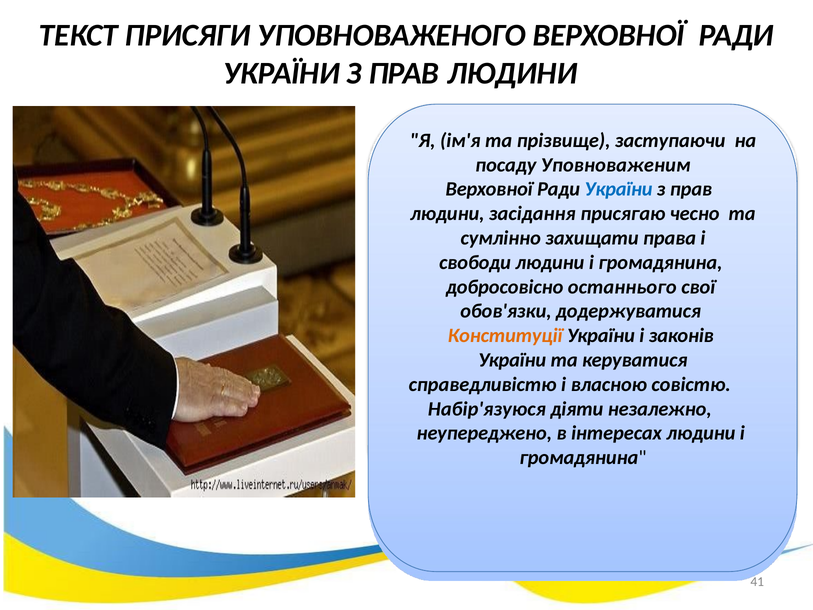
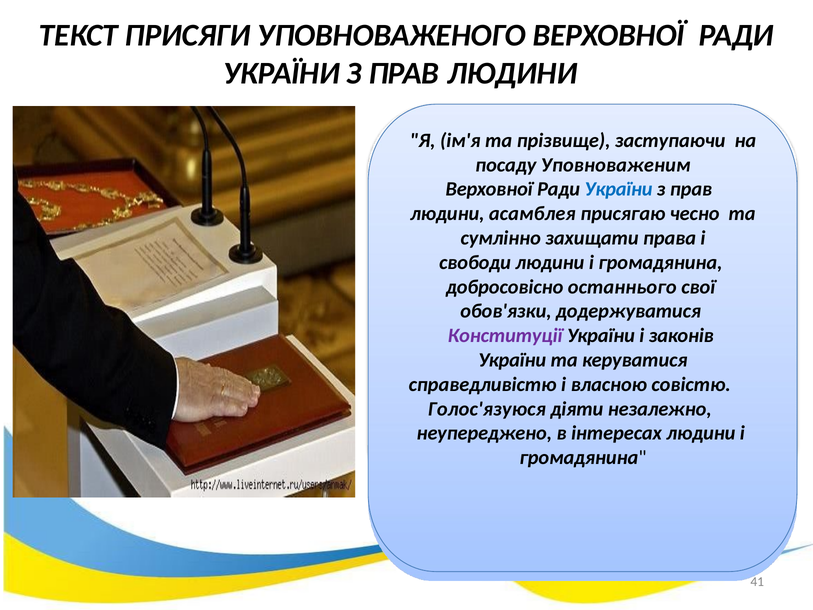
засідання: засідання -> асамблея (532, 214)
Конституції colour: orange -> purple (505, 335)
Набір'язуюся: Набір'язуюся -> Голос'язуюся (487, 409)
